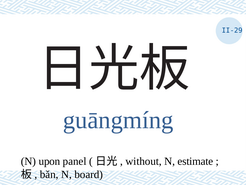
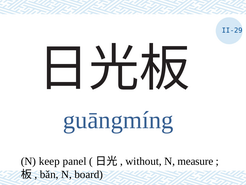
upon: upon -> keep (49, 161)
estimate: estimate -> measure (195, 161)
